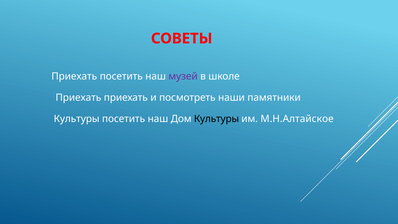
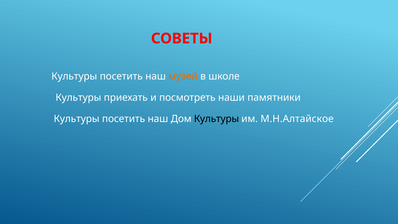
Приехать: Приехать -> Культуры (74, 76)
музей colour: purple -> orange (183, 76)
Приехать: Приехать -> Культуры (78, 97)
